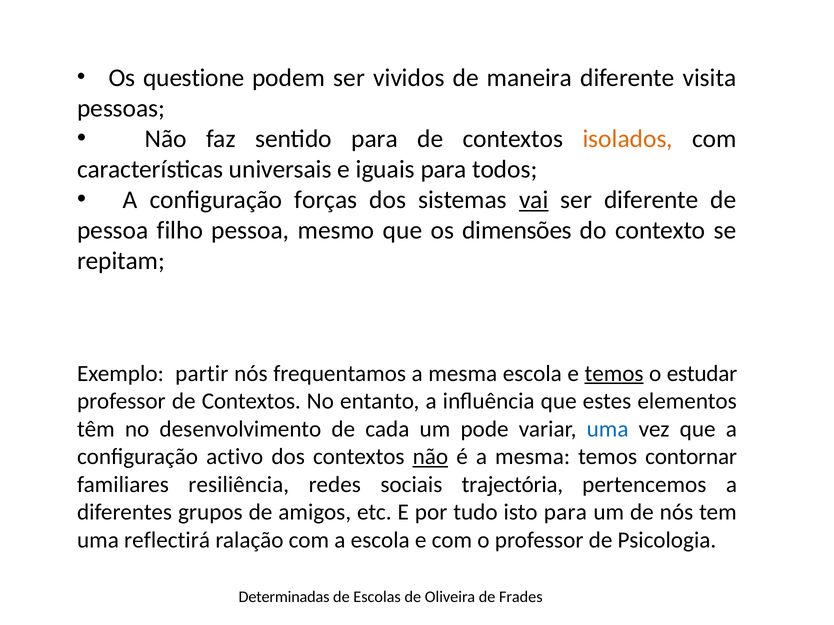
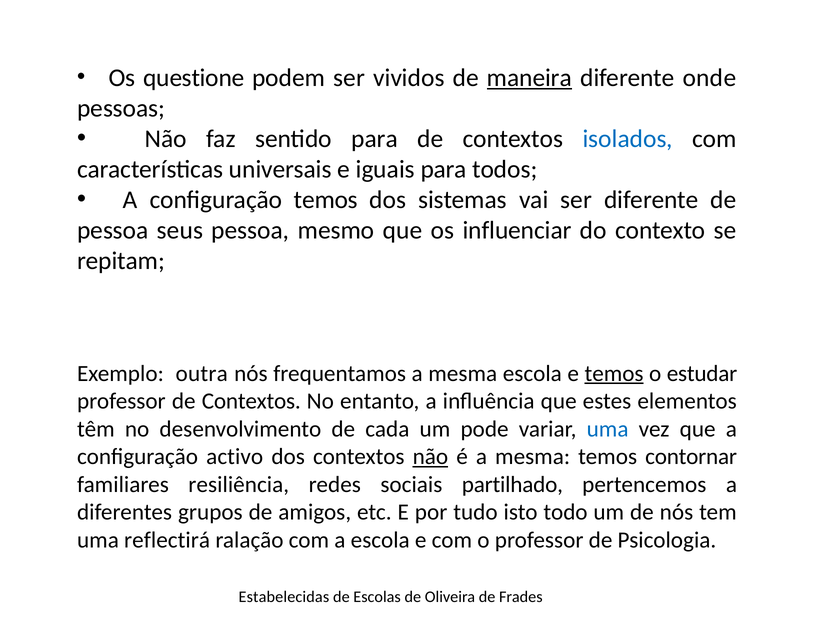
maneira underline: none -> present (529, 78)
visita: visita -> onde (709, 78)
isolados colour: orange -> blue (628, 139)
configuração forças: forças -> temos (326, 200)
vai underline: present -> none (534, 200)
filho: filho -> seus (180, 231)
dimensões: dimensões -> influenciar (517, 231)
partir: partir -> outra (202, 374)
trajectória: trajectória -> partilhado (512, 485)
isto para: para -> todo (566, 513)
Determinadas: Determinadas -> Estabelecidas (284, 598)
